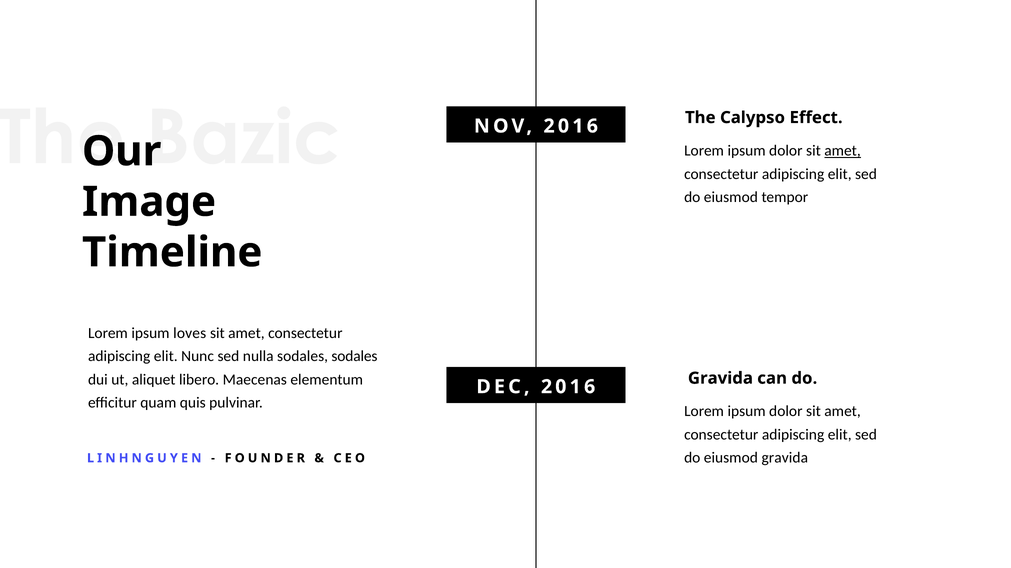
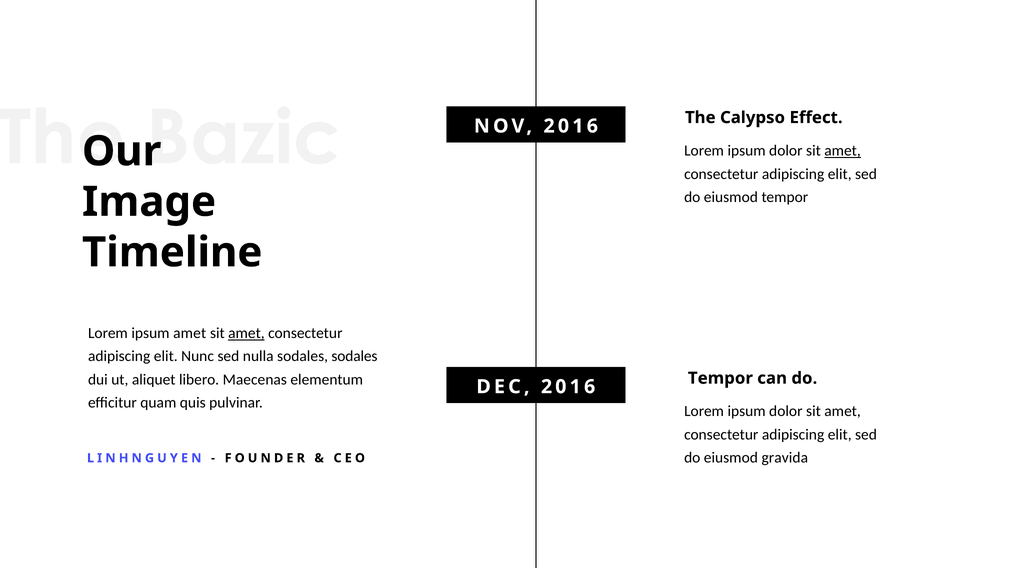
ipsum loves: loves -> amet (190, 334)
amet underline: none -> present (246, 334)
Gravida: Gravida -> Tempor (720, 379)
